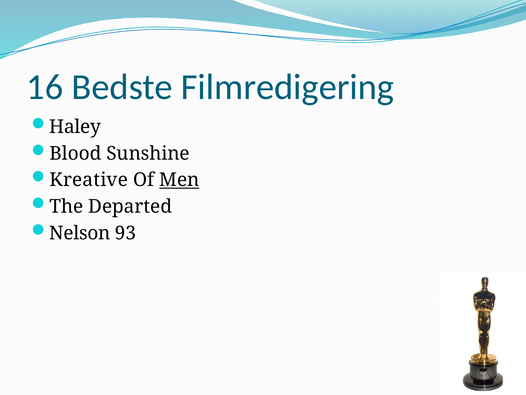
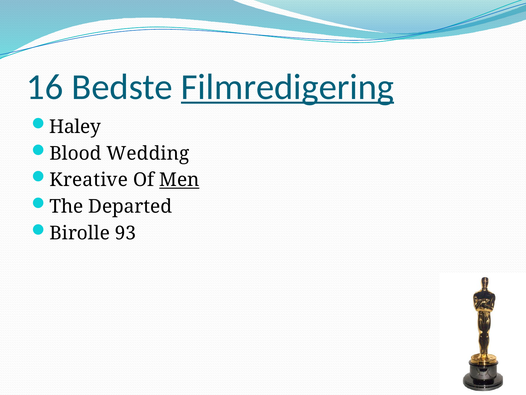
Filmredigering underline: none -> present (287, 87)
Sunshine: Sunshine -> Wedding (148, 153)
Nelson: Nelson -> Birolle (80, 233)
